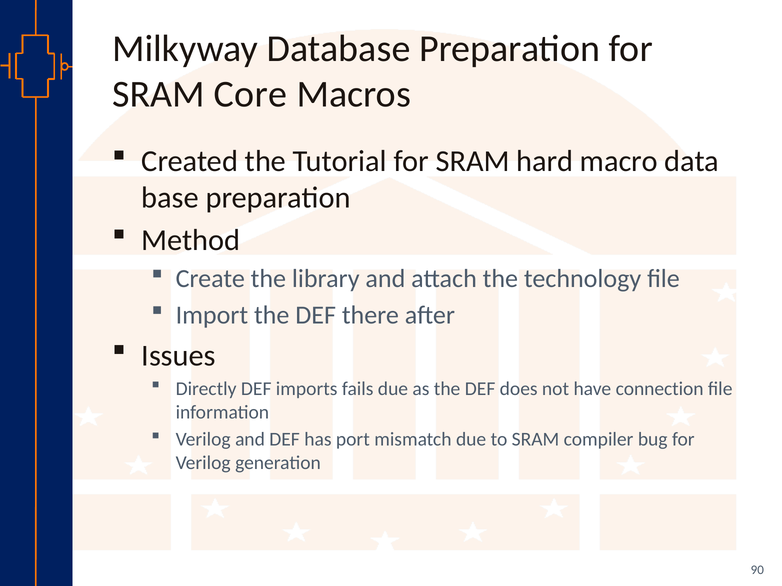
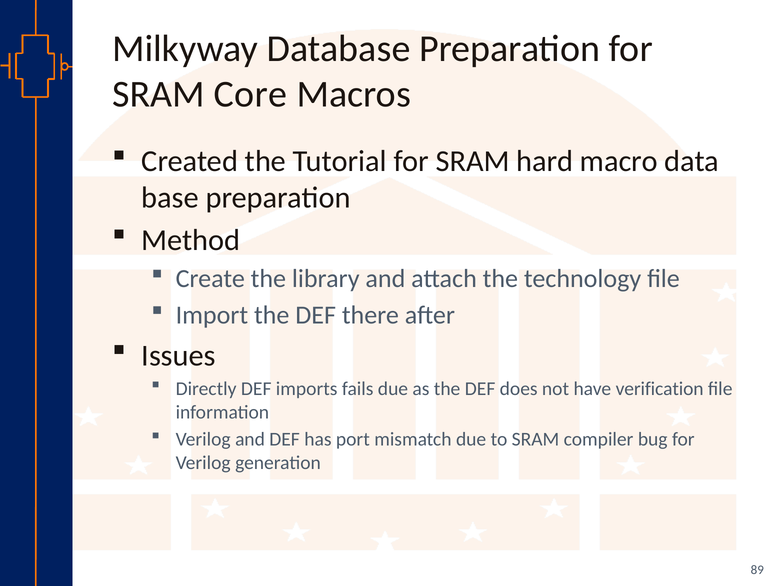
connection: connection -> verification (660, 389)
90: 90 -> 89 (757, 570)
